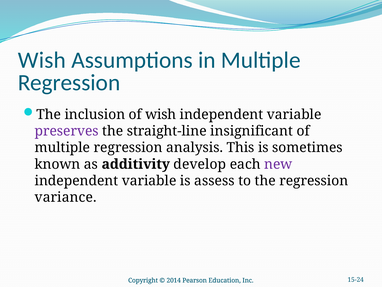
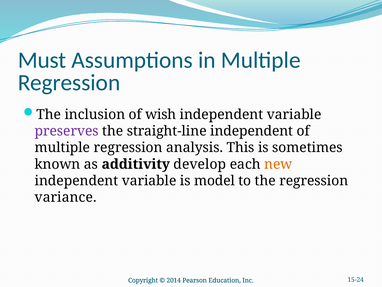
Wish: Wish -> Must (42, 60)
straight-line insignificant: insignificant -> independent (252, 131)
new colour: purple -> orange (278, 164)
assess: assess -> model (215, 180)
